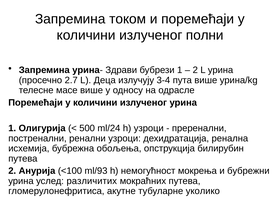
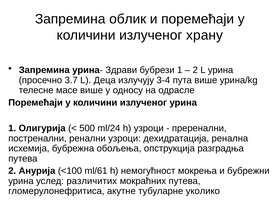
током: током -> облик (128, 19)
полни: полни -> храну (205, 35)
2.7: 2.7 -> 3.7 (71, 80)
билирубин: билирубин -> разградња (221, 148)
ml/93: ml/93 -> ml/61 (96, 171)
